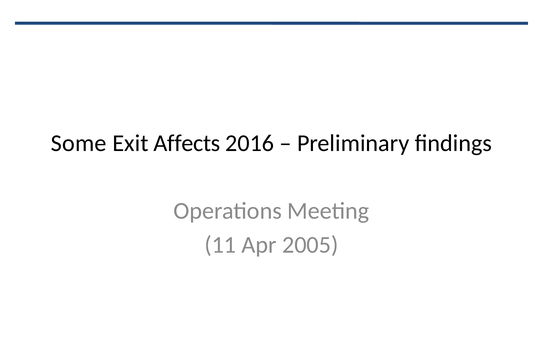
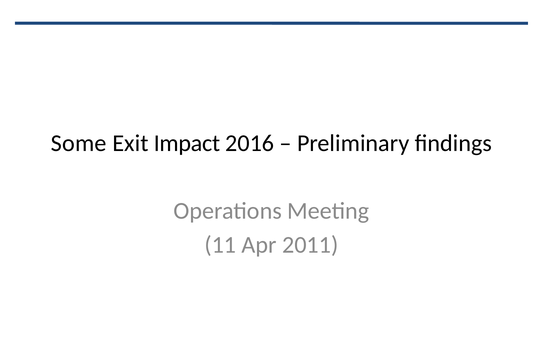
Affects: Affects -> Impact (187, 143)
2005: 2005 -> 2011 (310, 245)
